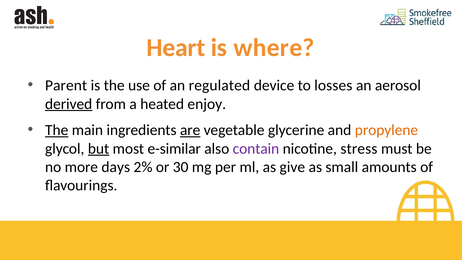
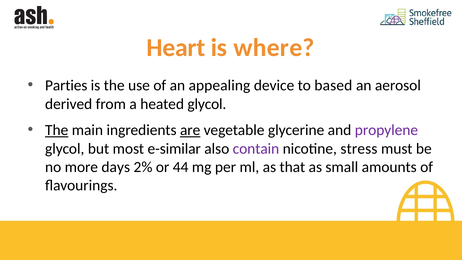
Parent: Parent -> Parties (66, 85)
regulated: regulated -> appealing (219, 85)
losses: losses -> based (333, 85)
derived underline: present -> none (69, 104)
heated enjoy: enjoy -> glycol (207, 104)
propylene colour: orange -> purple (386, 130)
but underline: present -> none (99, 149)
30: 30 -> 44 (181, 167)
give: give -> that (292, 167)
